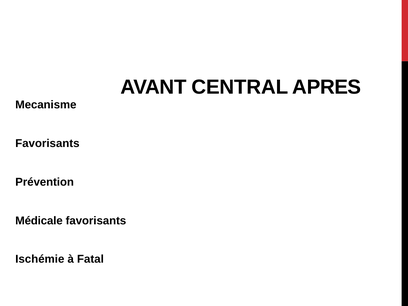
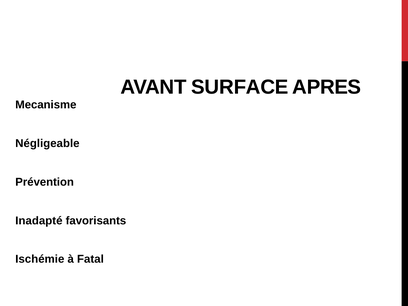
CENTRAL: CENTRAL -> SURFACE (240, 87)
Favorisants: Favorisants -> Négligeable (47, 143)
Médicale: Médicale -> Inadapté (39, 221)
